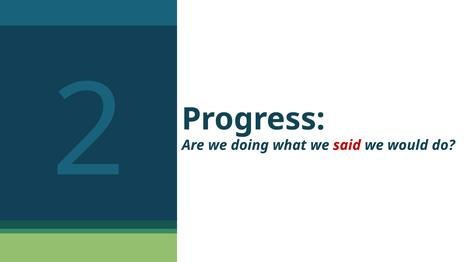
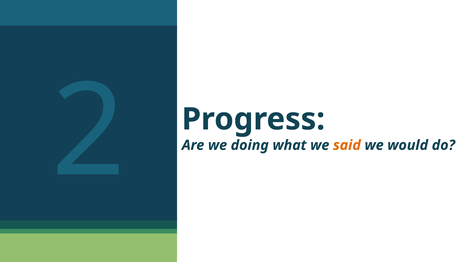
said colour: red -> orange (347, 145)
